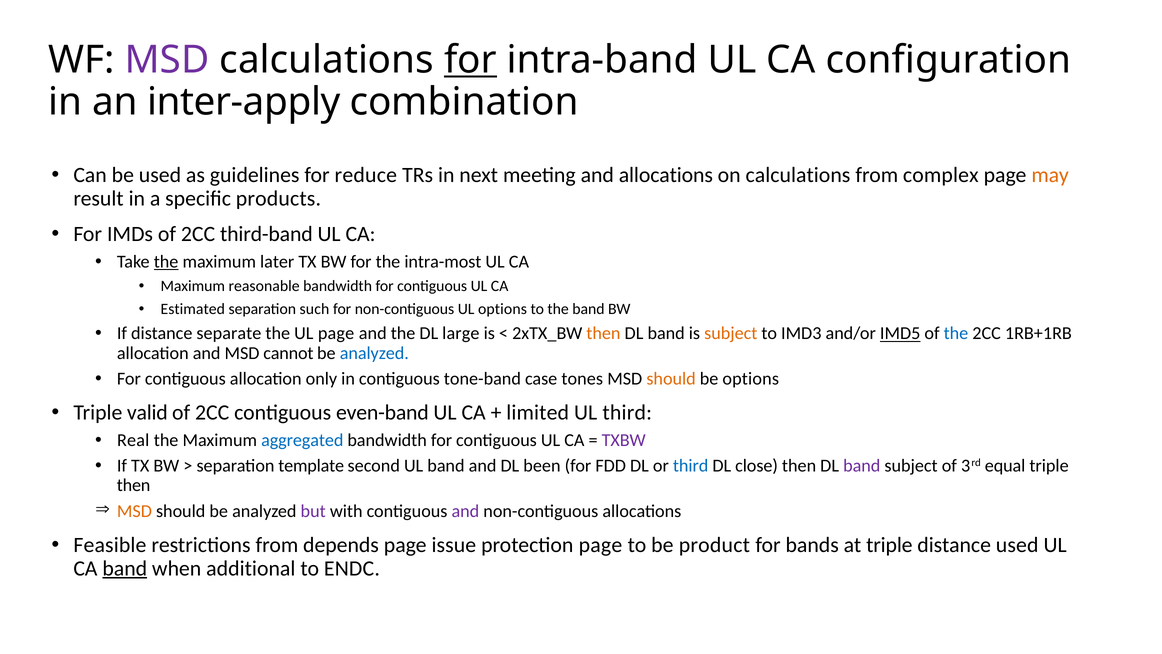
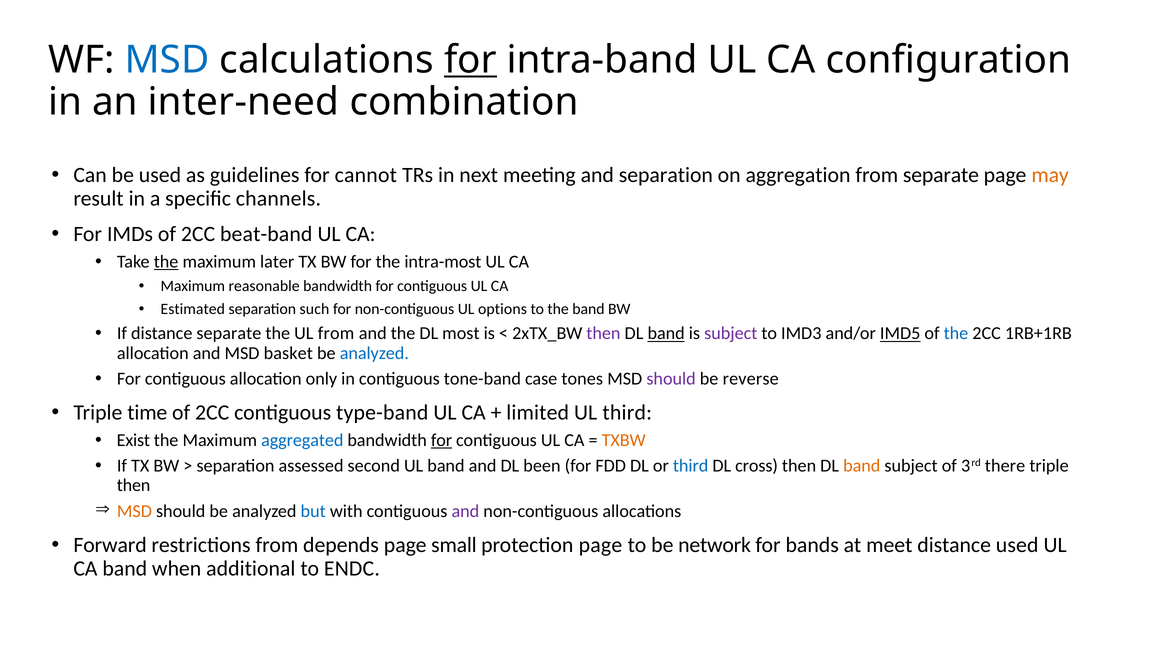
MSD colour: purple -> blue (167, 60)
inter-apply: inter-apply -> inter-need (244, 102)
reduce: reduce -> cannot (366, 175)
and allocations: allocations -> separation (666, 175)
on calculations: calculations -> aggregation (798, 175)
from complex: complex -> separate (941, 175)
products: products -> channels (278, 198)
third-band: third-band -> beat-band (266, 234)
UL page: page -> from (336, 333)
large: large -> most (461, 333)
then colour: orange -> purple (603, 333)
band underline: none -> present (666, 333)
subject colour: orange -> purple (731, 333)
cannot: cannot -> basket (288, 353)
should colour: orange -> purple (671, 379)
be options: options -> reverse (751, 379)
valid: valid -> time (147, 412)
even-band: even-band -> type-band (382, 412)
Real: Real -> Exist (133, 440)
for underline: none -> present (442, 440)
TXBW colour: purple -> orange (624, 440)
template: template -> assessed (311, 466)
close: close -> cross (757, 466)
band colour: purple -> orange (862, 466)
equal: equal -> there (1005, 466)
but colour: purple -> blue (313, 511)
Feasible: Feasible -> Forward (110, 545)
issue: issue -> small (454, 545)
product: product -> network (715, 545)
at triple: triple -> meet (889, 545)
band underline: present -> none (125, 568)
